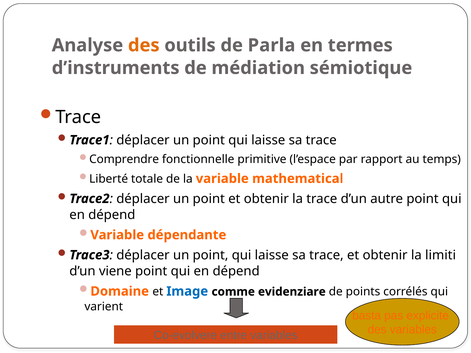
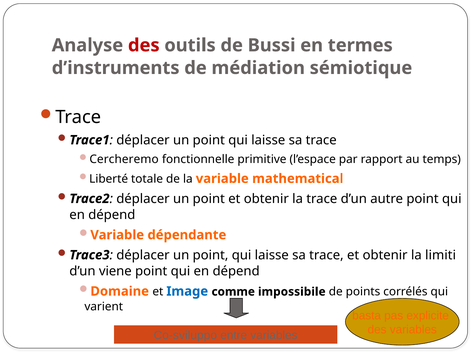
des colour: orange -> red (144, 45)
Parla: Parla -> Bussi (272, 45)
Comprendre: Comprendre -> Cercheremo (124, 159)
evidenziare: evidenziare -> impossibile (292, 292)
Co-evolvere: Co-evolvere -> Co-sviluppo (185, 335)
